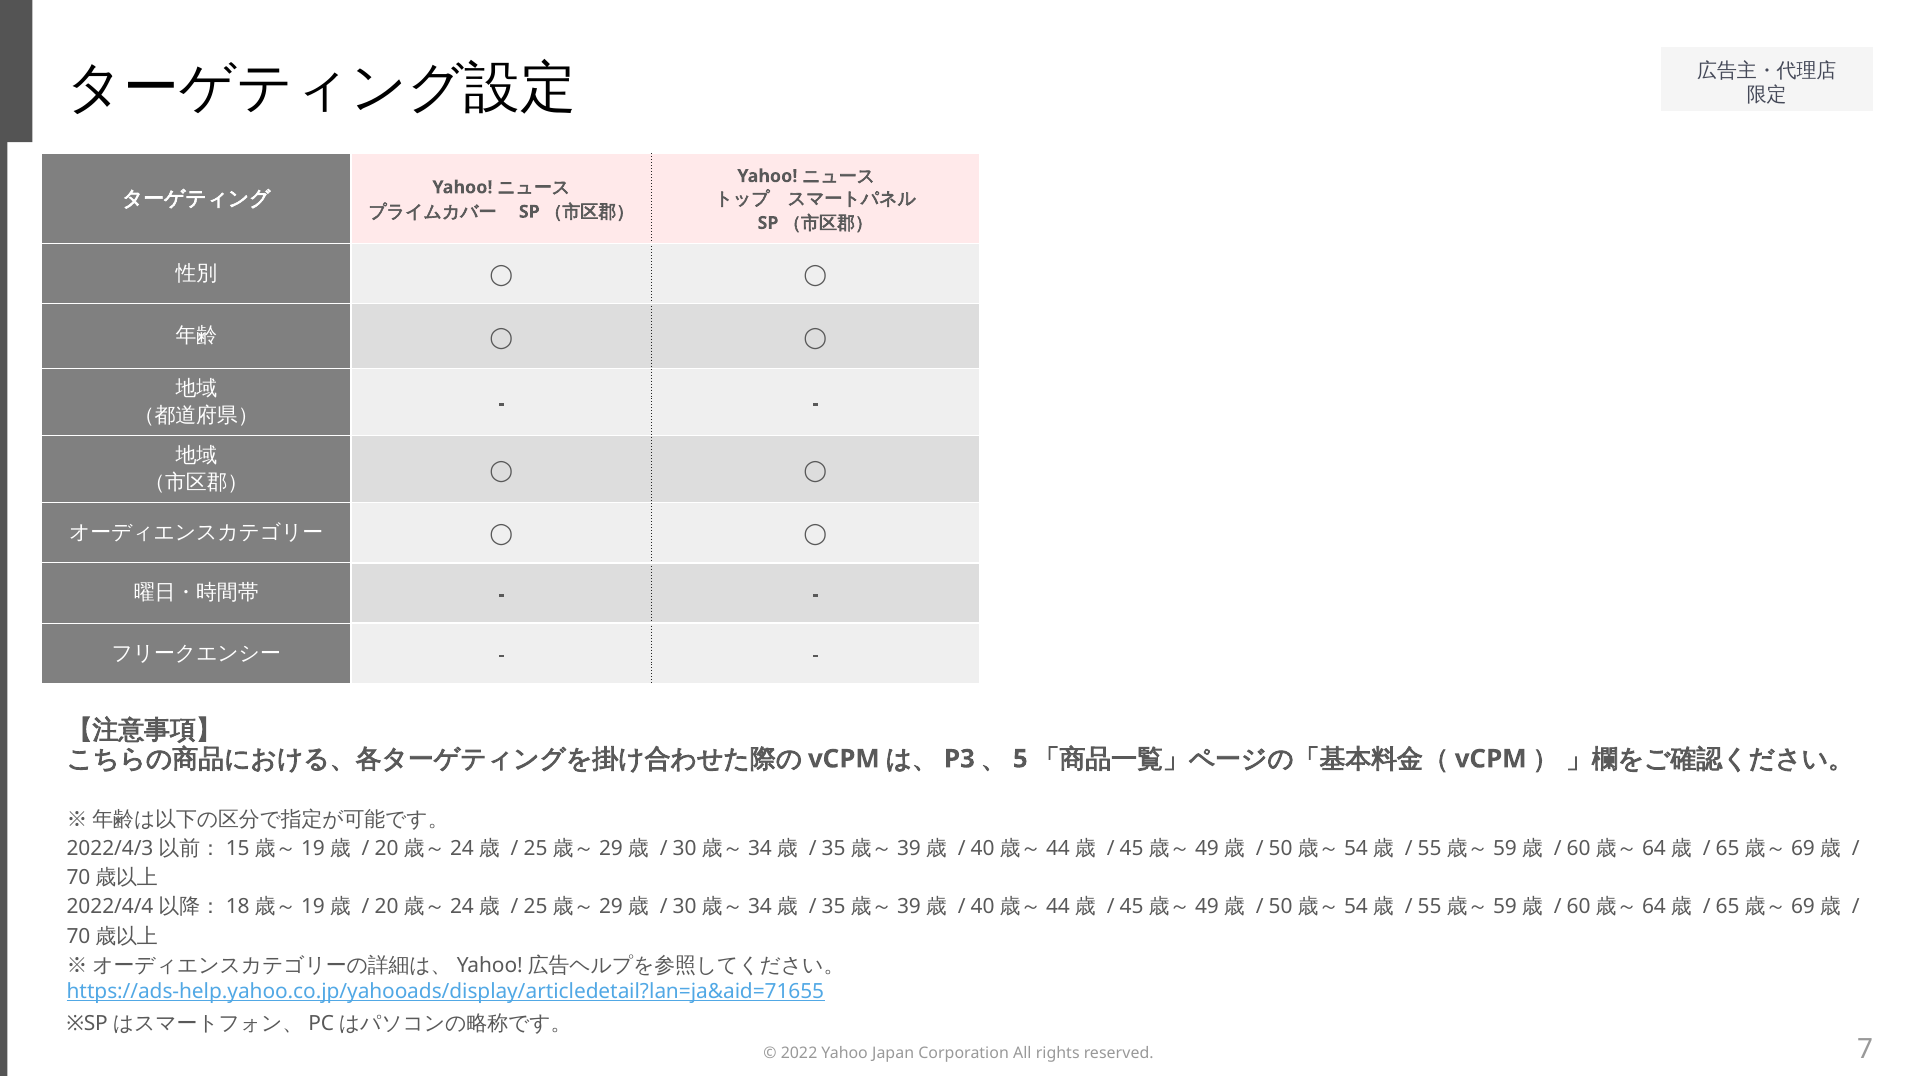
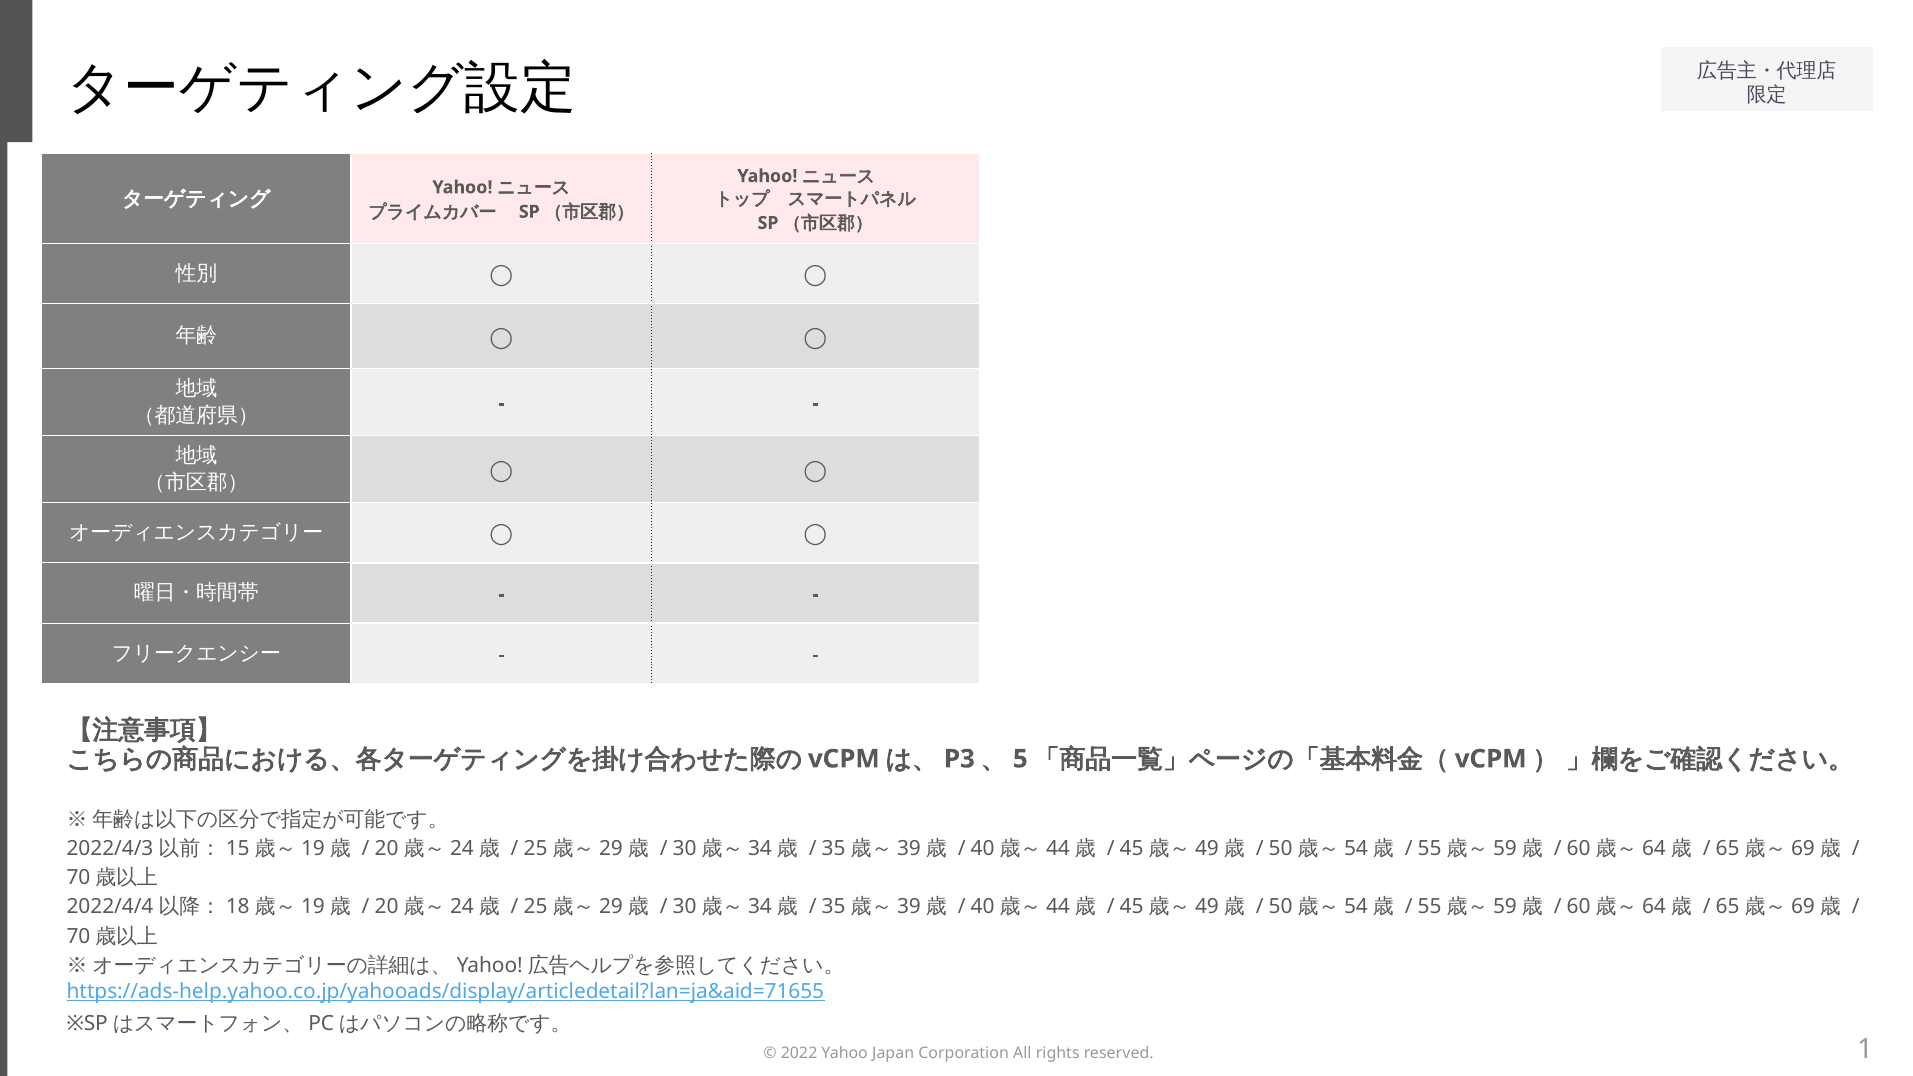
7: 7 -> 1 (1865, 1050)
